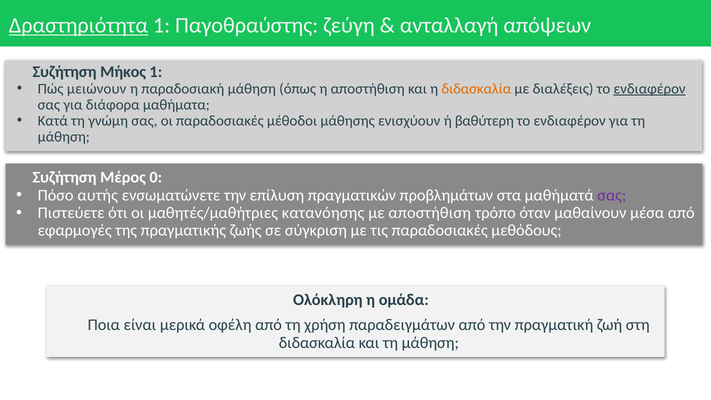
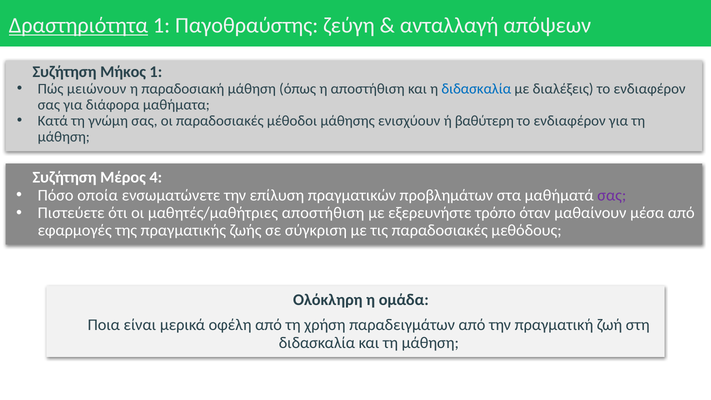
διδασκαλία colour: orange -> blue (476, 89)
ενδιαφέρον underline: present -> none (650, 89)
0: 0 -> 4 (156, 178)
αυτής: αυτής -> οποία (98, 195)
μαθητές/μαθήτριες κατανόησης: κατανόησης -> αποστήθιση (323, 213)
με αποστήθιση: αποστήθιση -> εξερευνήστε (430, 213)
